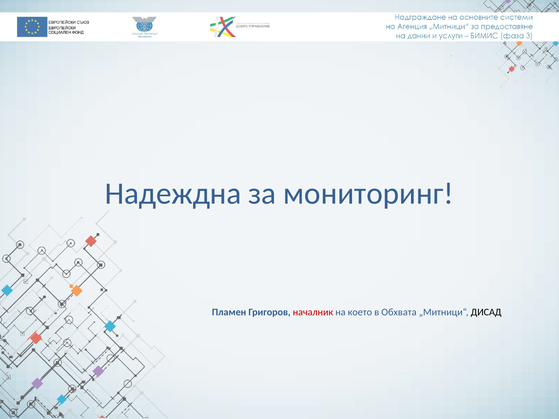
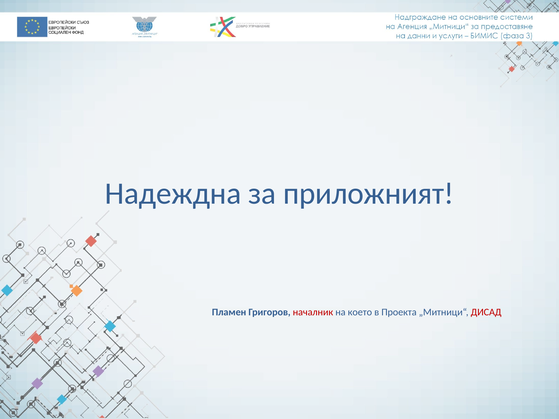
мониторинг: мониторинг -> приложният (369, 194)
Обхвата: Обхвата -> Проекта (399, 312)
ДИСАД colour: black -> red (486, 312)
